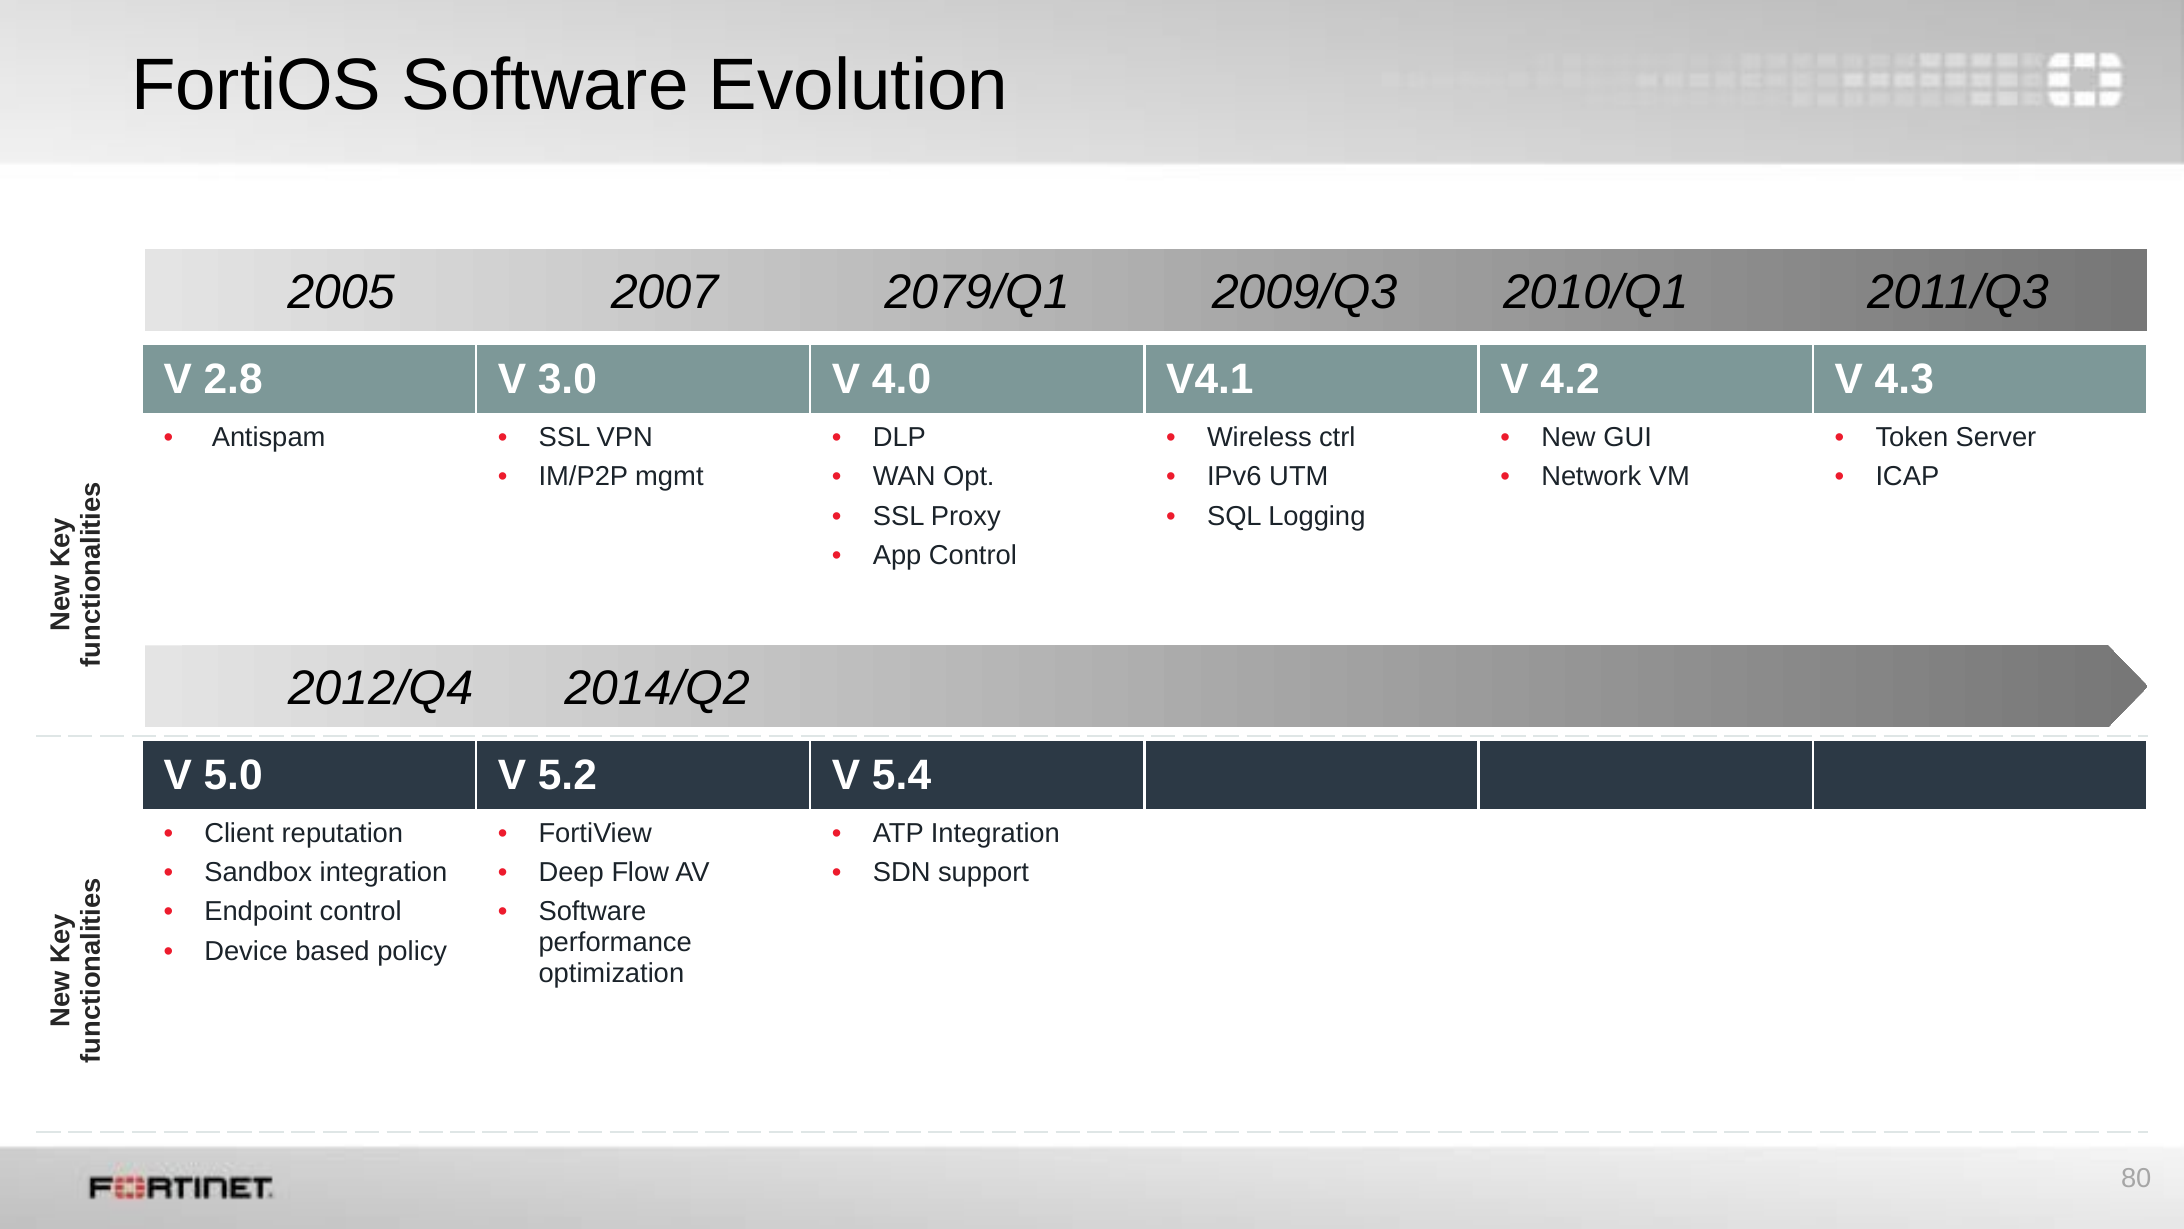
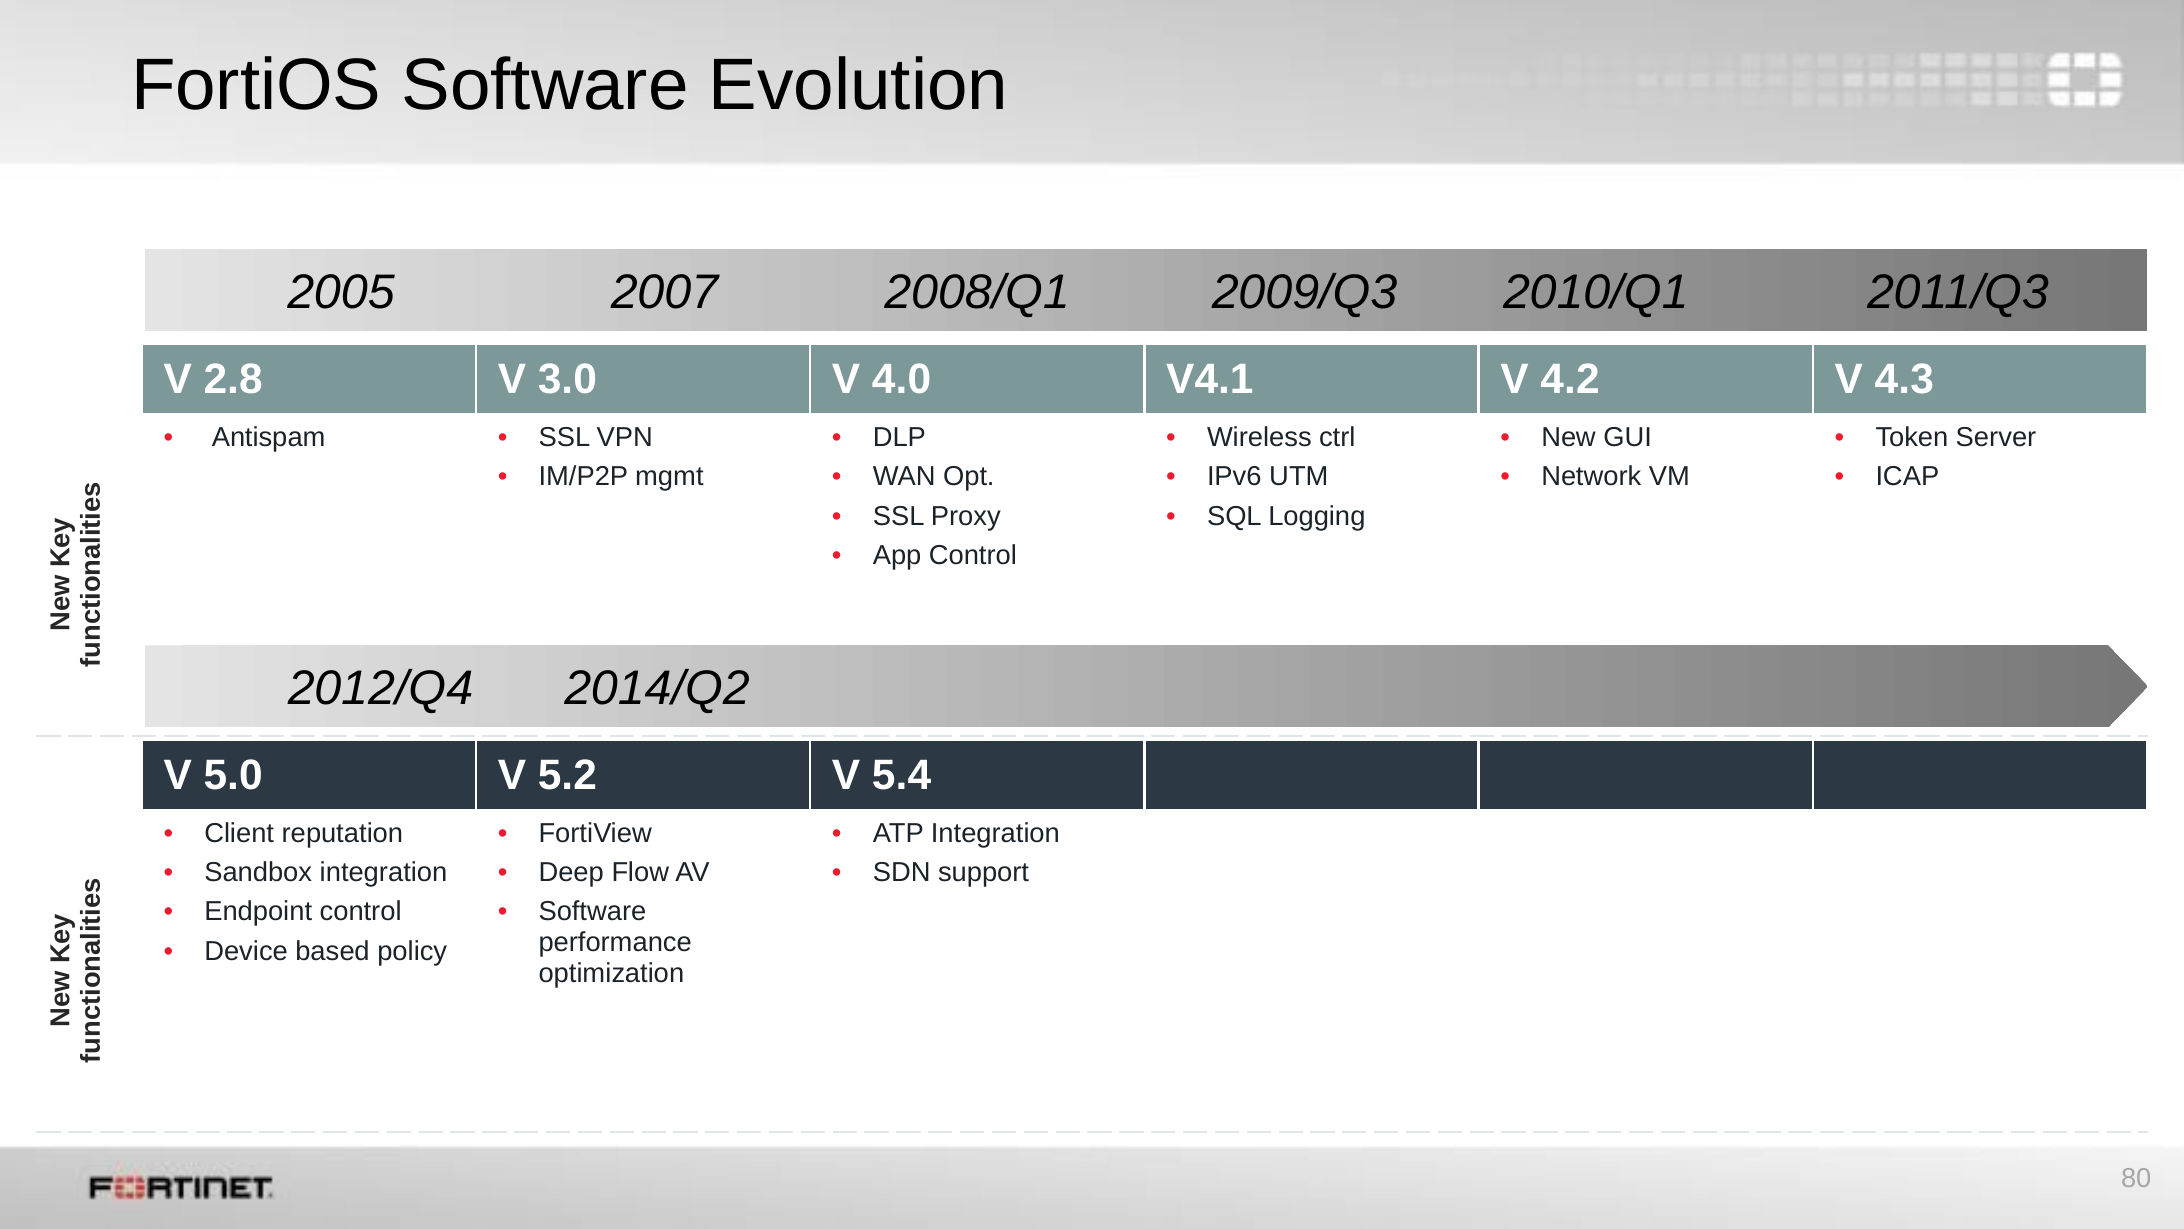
2079/Q1: 2079/Q1 -> 2008/Q1 (977, 293)
